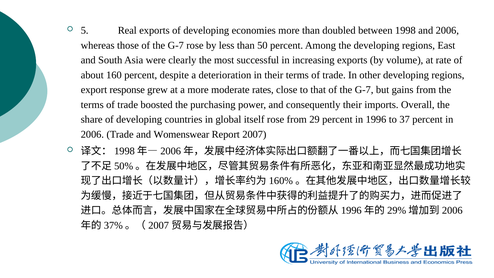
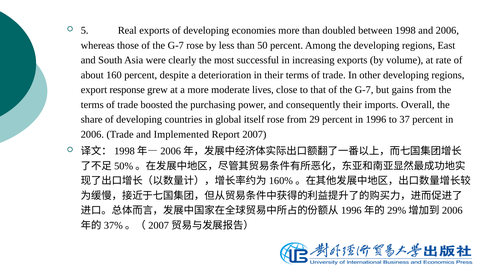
rates: rates -> lives (263, 90)
Womenswear: Womenswear -> Implemented (181, 134)
